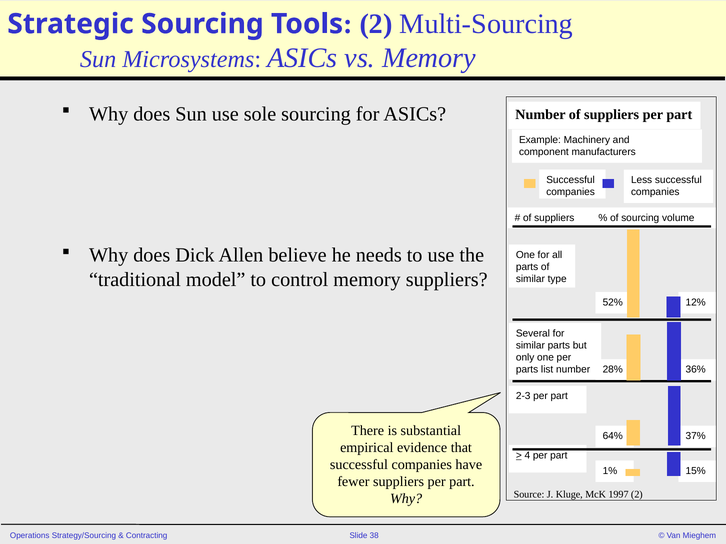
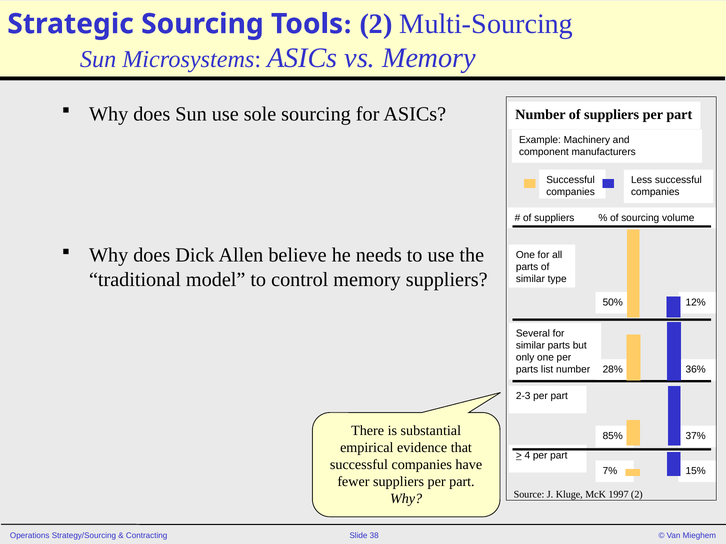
52%: 52% -> 50% (613, 302)
64%: 64% -> 85% (613, 436)
1%: 1% -> 7% (610, 471)
